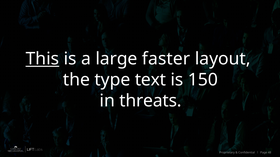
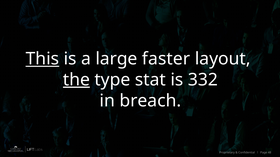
the underline: none -> present (76, 80)
text: text -> stat (150, 80)
150: 150 -> 332 (203, 80)
threats: threats -> breach (150, 101)
